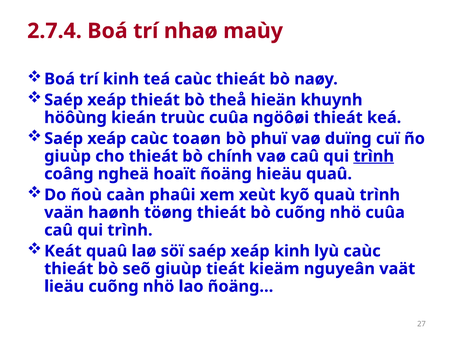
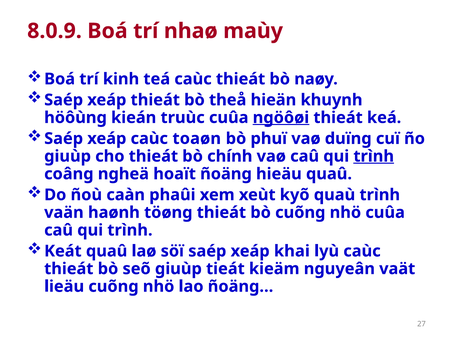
2.7.4: 2.7.4 -> 8.0.9 (54, 31)
ngöôøi underline: none -> present (281, 118)
xeáp kinh: kinh -> khai (292, 251)
